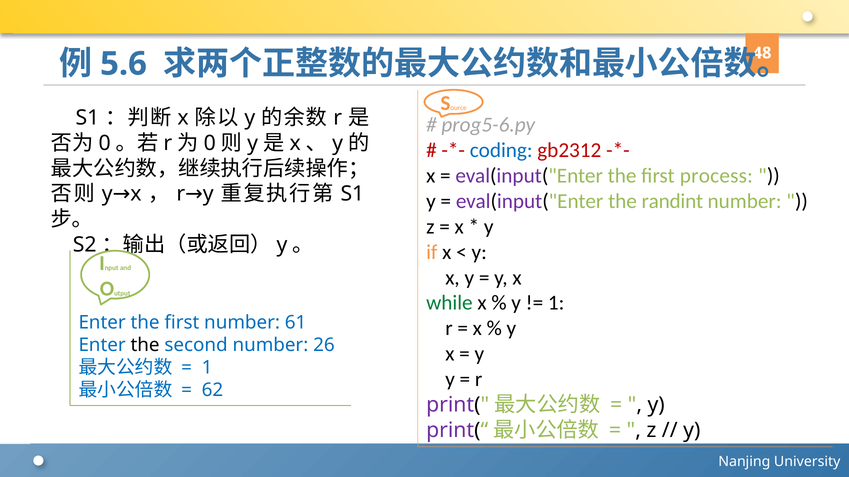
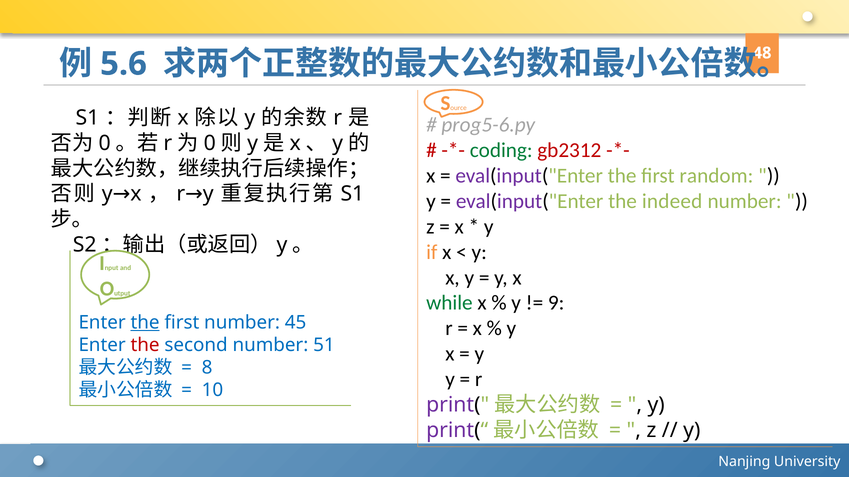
coding colour: blue -> green (501, 151)
process: process -> random (716, 176)
randint: randint -> indeed (672, 201)
1: 1 -> 9 (556, 303)
the underline: none -> present (145, 323)
61: 61 -> 45 (296, 323)
the colour: black -> red (145, 345)
26: 26 -> 51 (324, 345)
1: 1 -> 8 (207, 368)
62: 62 -> 10 (212, 391)
